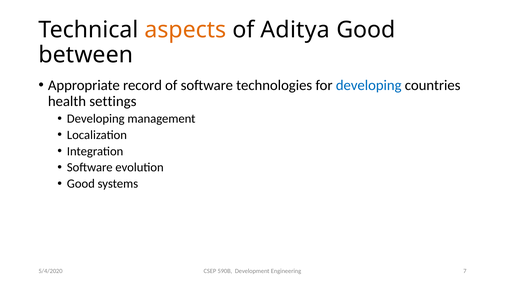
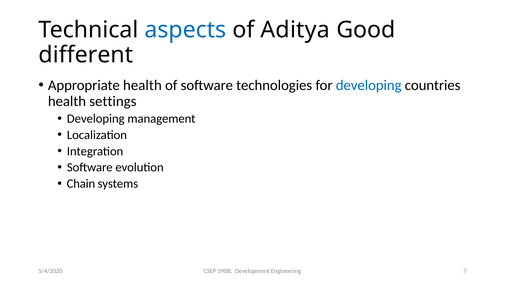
aspects colour: orange -> blue (185, 30)
between: between -> different (86, 55)
Appropriate record: record -> health (142, 85)
Good: Good -> Chain (81, 184)
